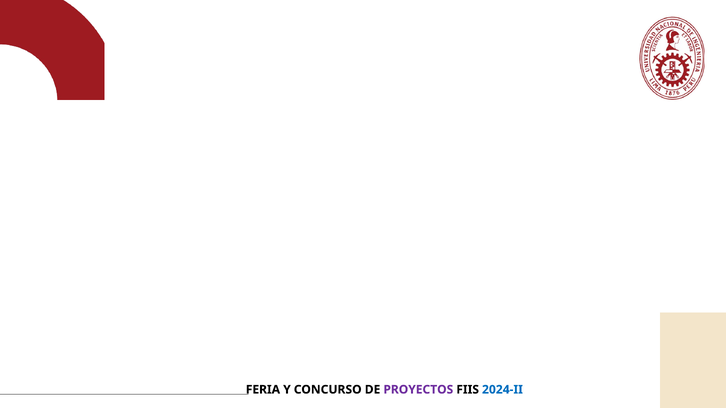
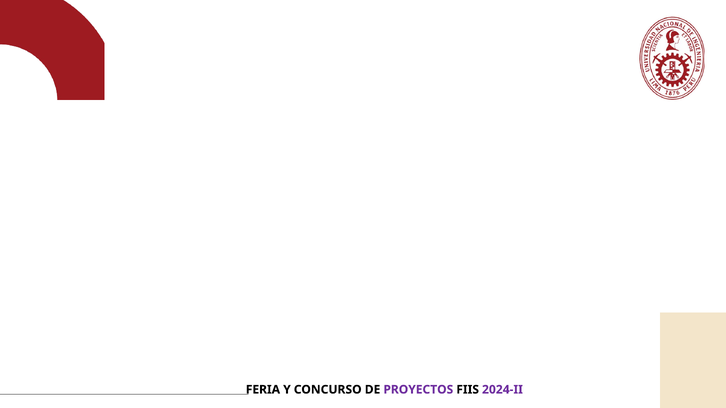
2024-II colour: blue -> purple (502, 390)
